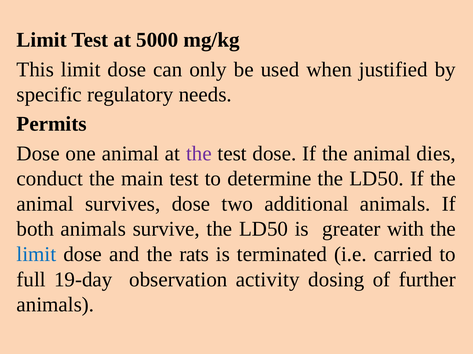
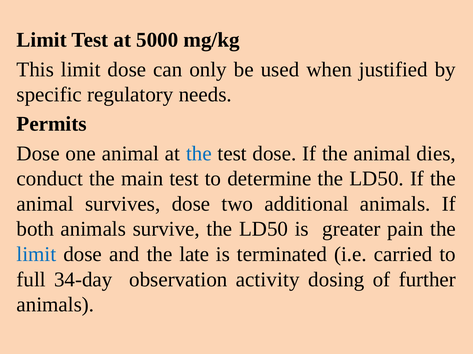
the colour: purple -> blue (199, 154)
with: with -> pain (405, 230)
rats: rats -> late (194, 255)
19-day: 19-day -> 34-day (83, 280)
